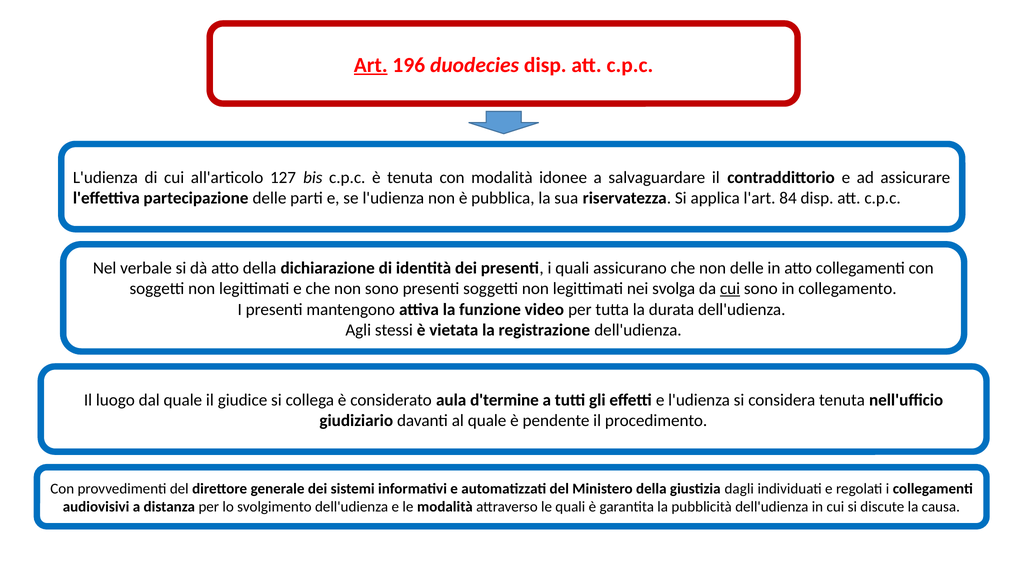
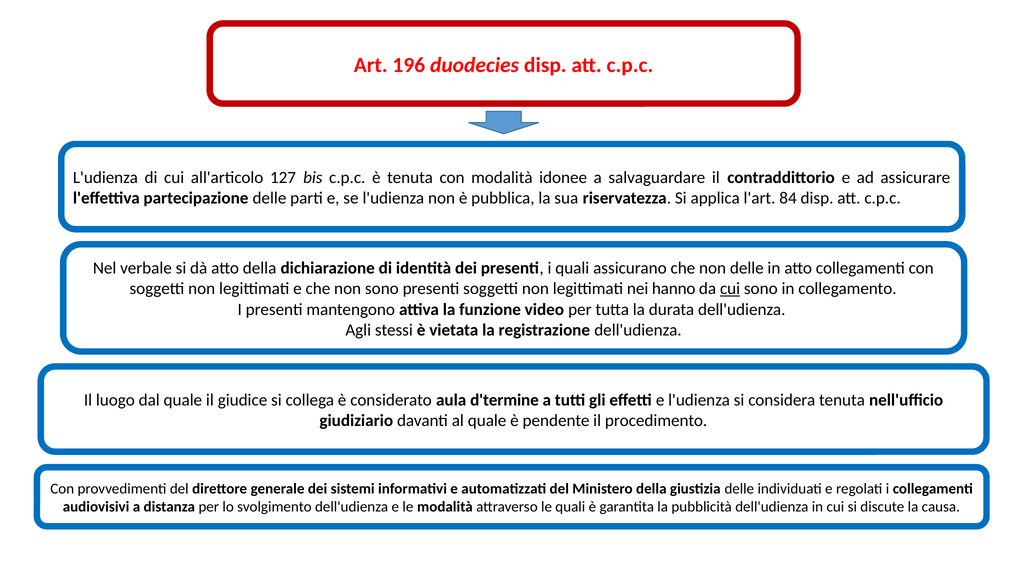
Art underline: present -> none (371, 65)
svolga: svolga -> hanno (674, 289)
giustizia dagli: dagli -> delle (739, 489)
